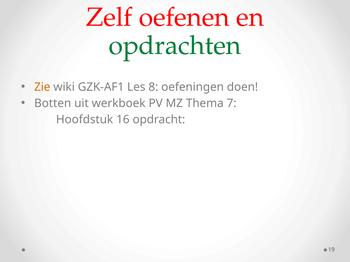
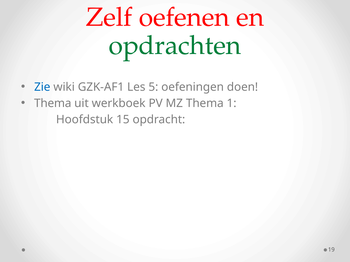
Zie colour: orange -> blue (42, 87)
8: 8 -> 5 (153, 87)
Botten: Botten -> Thema (53, 103)
7: 7 -> 1 (232, 103)
16: 16 -> 15 (123, 120)
